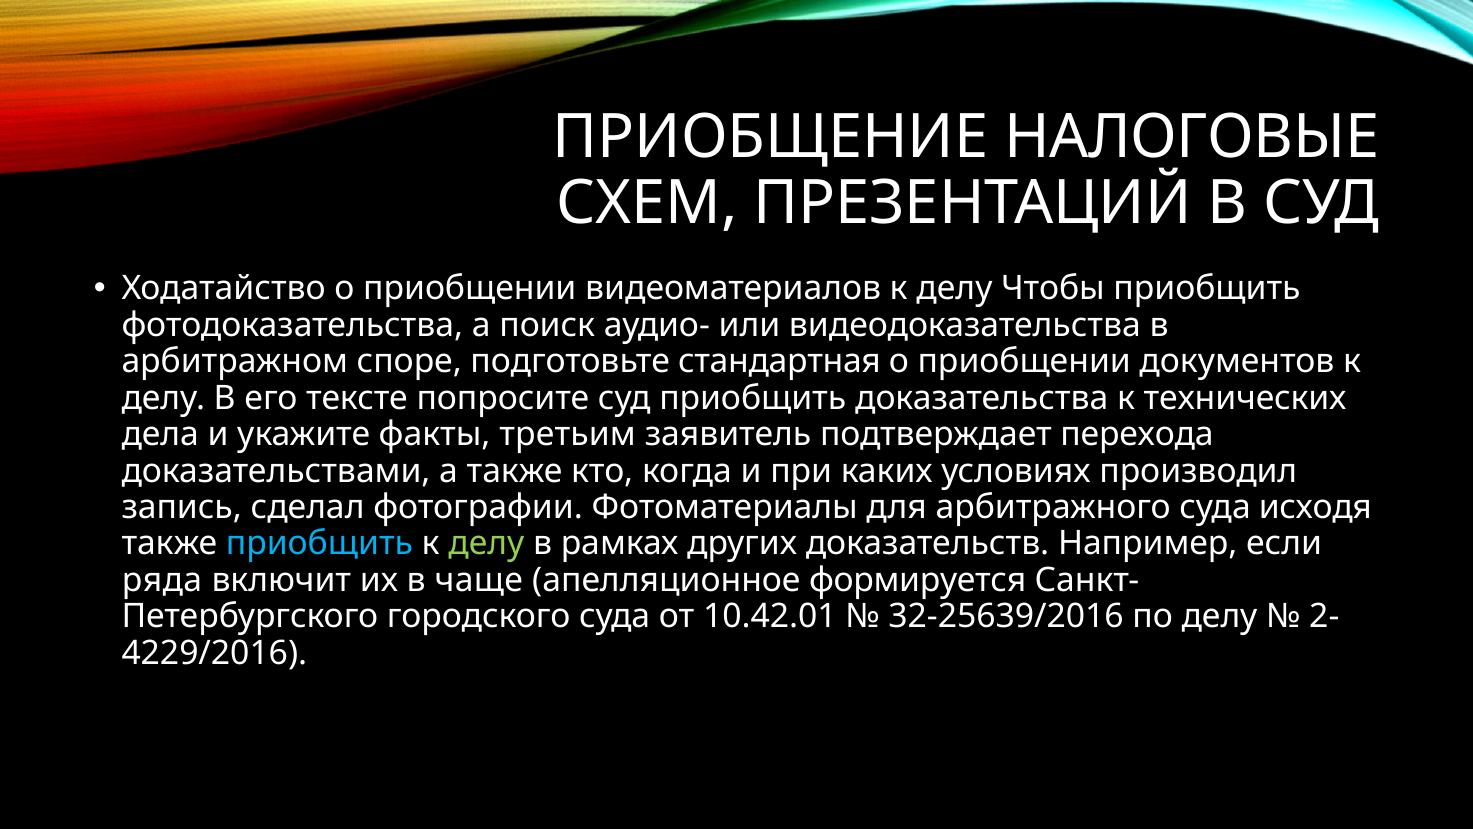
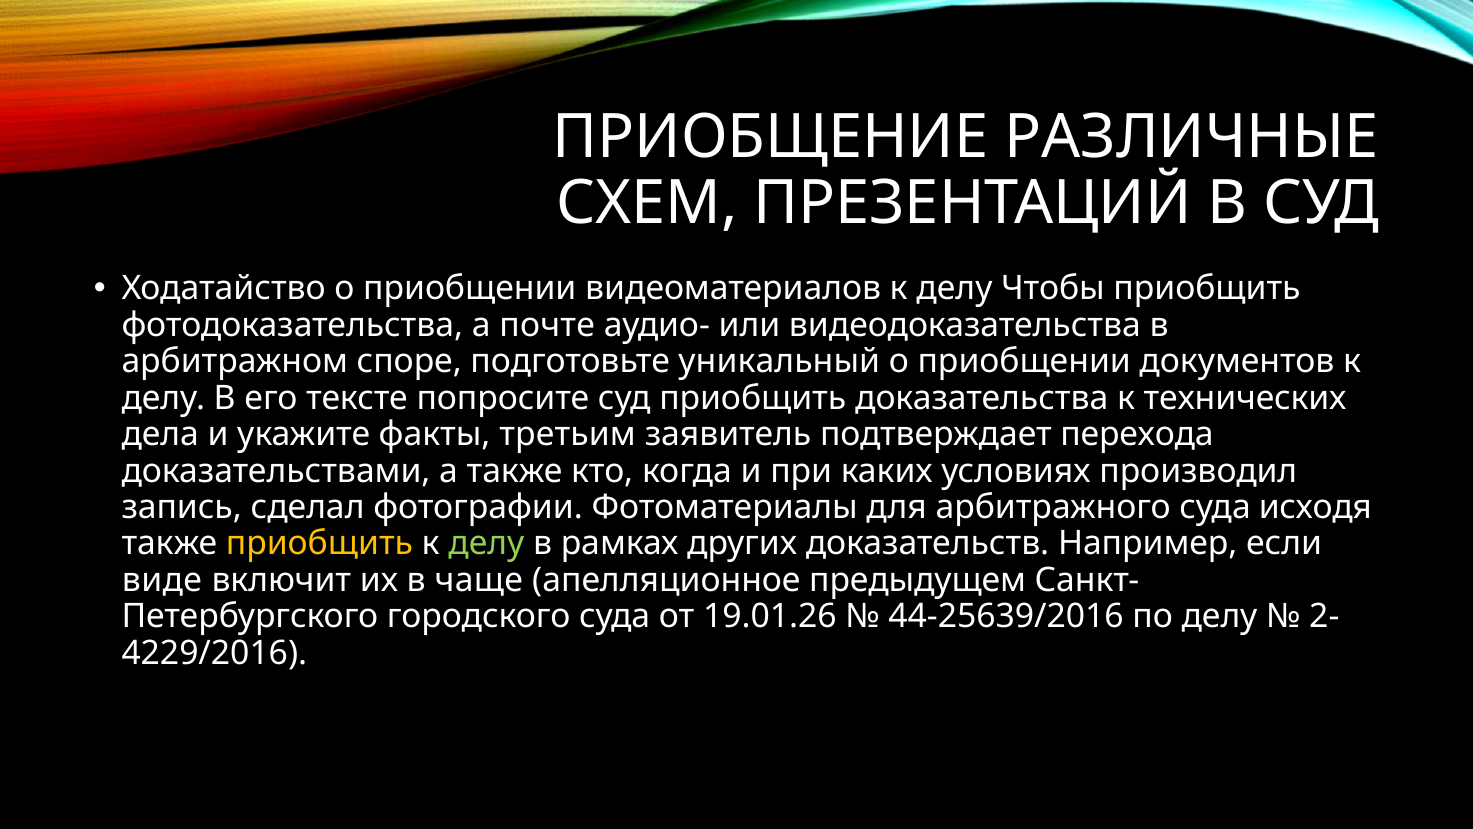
НАЛОГОВЫЕ: НАЛОГОВЫЕ -> РАЗЛИЧНЫЕ (1191, 137)
поиск: поиск -> почте (547, 325)
стандартная: стандартная -> уникальный (779, 361)
приобщить colour: light blue -> yellow (319, 543)
ряда: ряда -> виде (162, 580)
формируется: формируется -> предыдущем (918, 580)
10.42.01: 10.42.01 -> 19.01.26 (770, 616)
32-25639/2016: 32-25639/2016 -> 44-25639/2016 (1006, 616)
